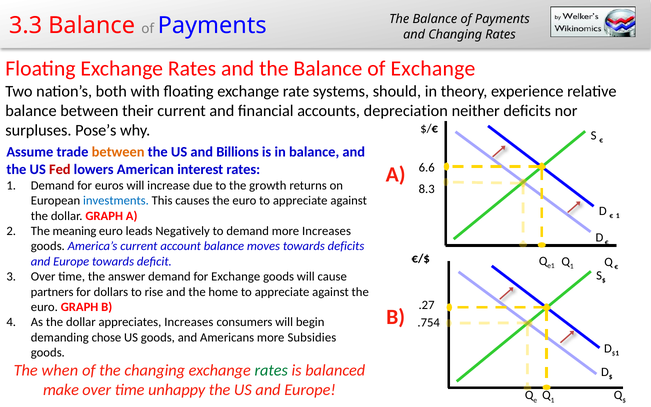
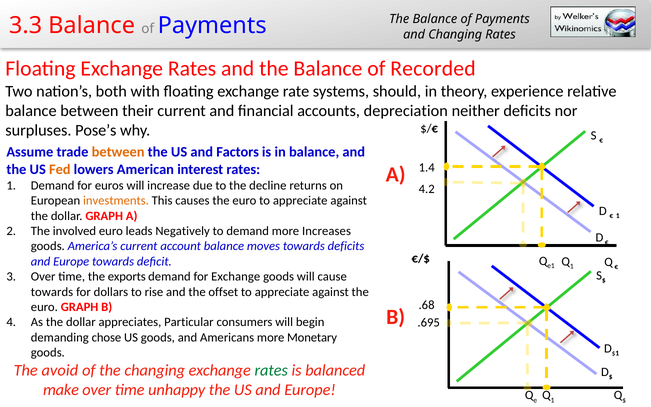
of Exchange: Exchange -> Recorded (433, 69)
Billions: Billions -> Factors (238, 152)
6.6: 6.6 -> 1.4 (427, 167)
Fed colour: red -> orange (60, 169)
growth: growth -> decline (268, 185)
8.3: 8.3 -> 4.2 (427, 189)
investments colour: blue -> orange (116, 201)
meaning: meaning -> involved (74, 231)
answer: answer -> exports (127, 277)
partners: partners -> towards (52, 292)
home: home -> offset (223, 292)
.27: .27 -> .68 (427, 305)
appreciates Increases: Increases -> Particular (189, 322)
.754: .754 -> .695 (429, 323)
Subsidies: Subsidies -> Monetary (312, 337)
when: when -> avoid (60, 370)
